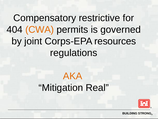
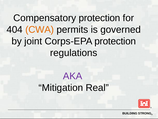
Compensatory restrictive: restrictive -> protection (99, 18)
Corps-EPA resources: resources -> protection (115, 41)
AKA colour: orange -> purple (73, 76)
